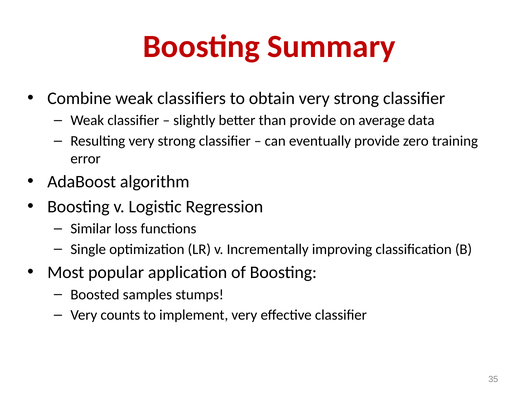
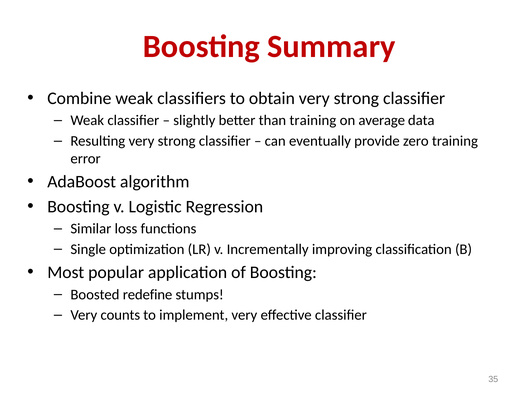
than provide: provide -> training (313, 121)
samples: samples -> redefine (148, 295)
